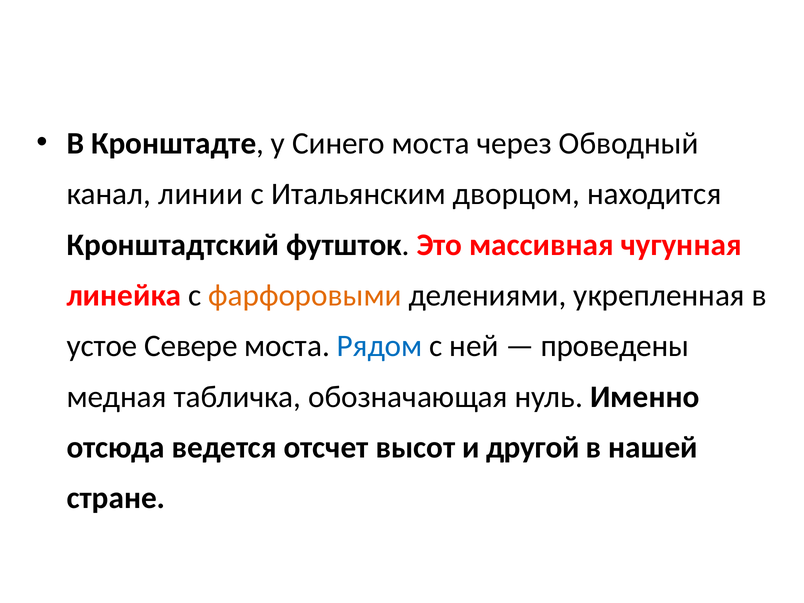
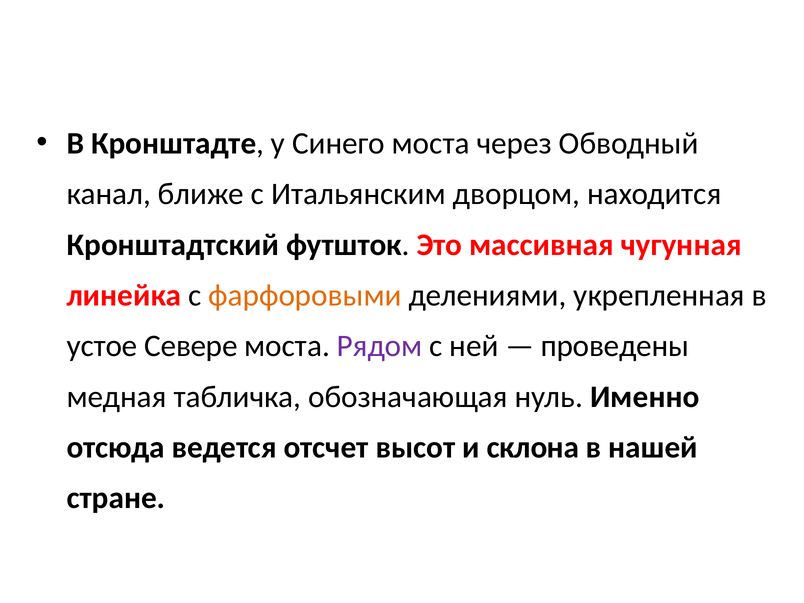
линии: линии -> ближе (201, 194)
Рядом colour: blue -> purple (380, 346)
другой: другой -> склона (533, 447)
